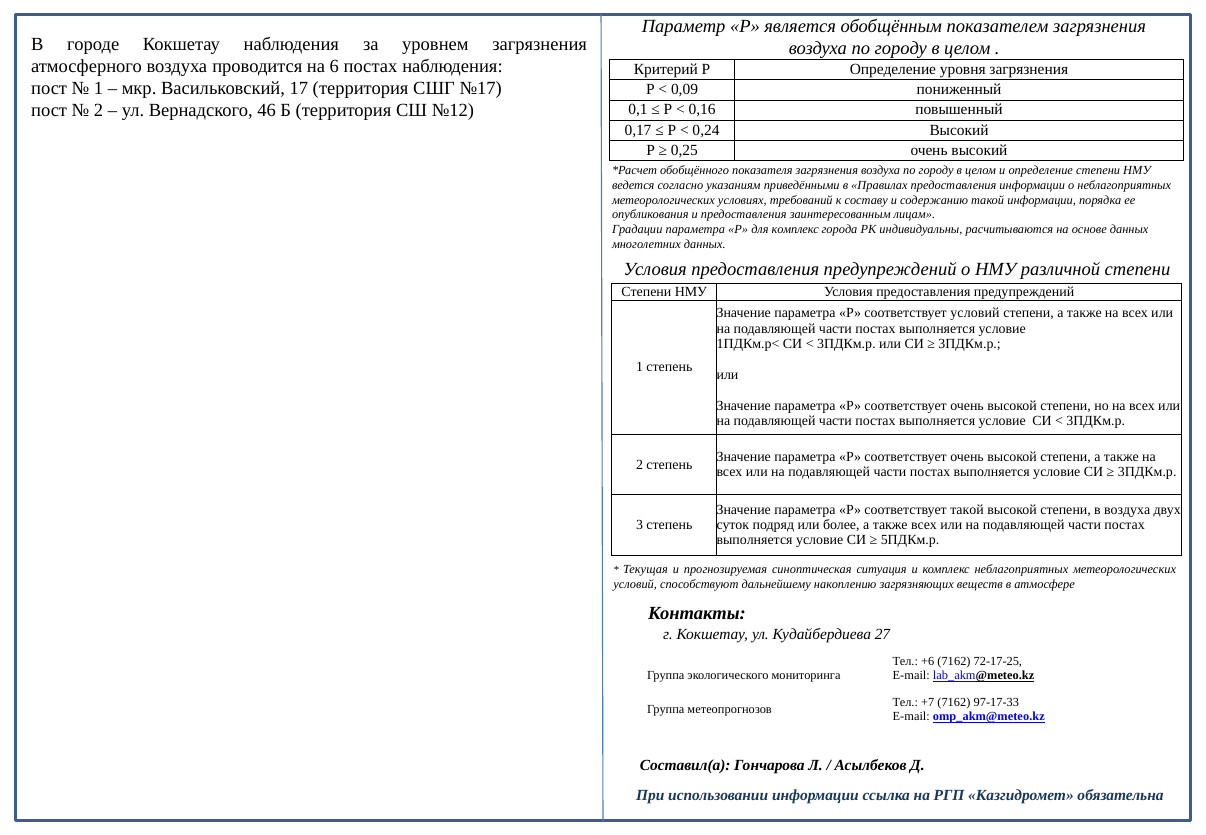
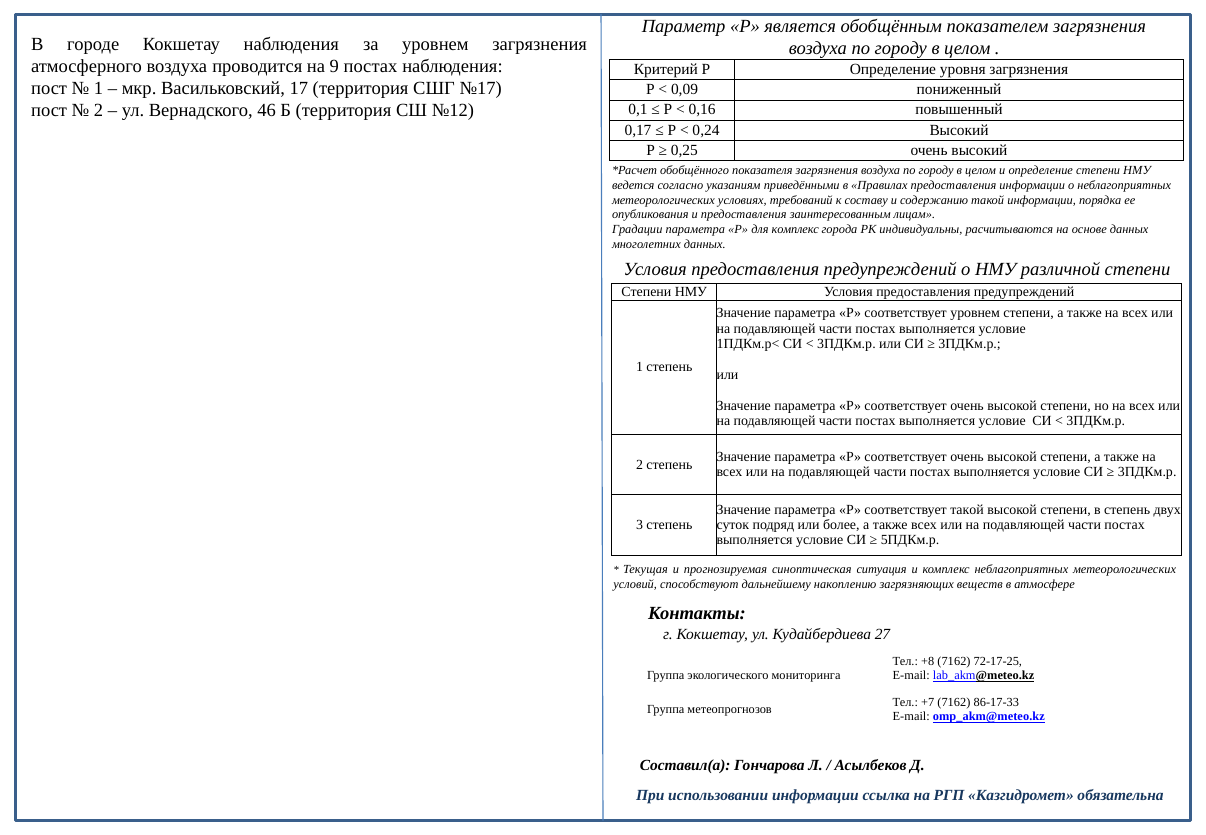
6: 6 -> 9 (334, 66)
соответствует условий: условий -> уровнем (975, 313)
в воздуха: воздуха -> степень (1127, 509)
+6: +6 -> +8 (928, 662)
97-17-33: 97-17-33 -> 86-17-33 (996, 703)
